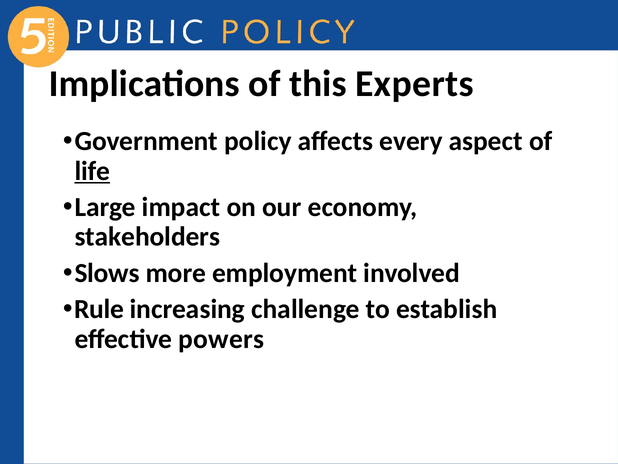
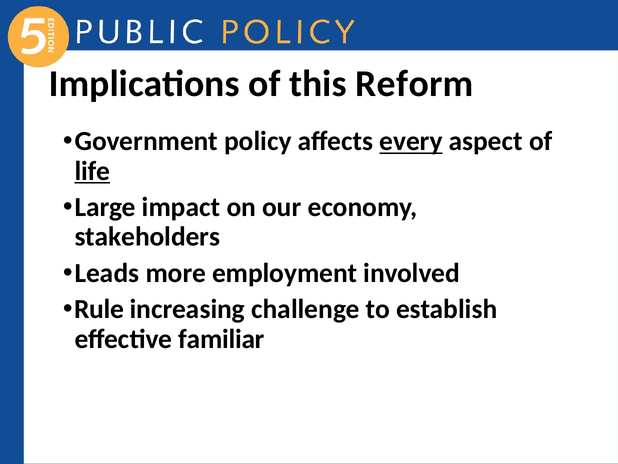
Experts: Experts -> Reform (414, 84)
every underline: none -> present (411, 141)
Slows: Slows -> Leads (107, 273)
powers: powers -> familiar (221, 339)
